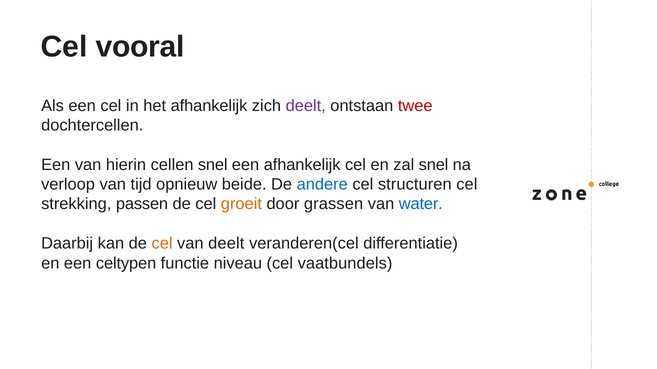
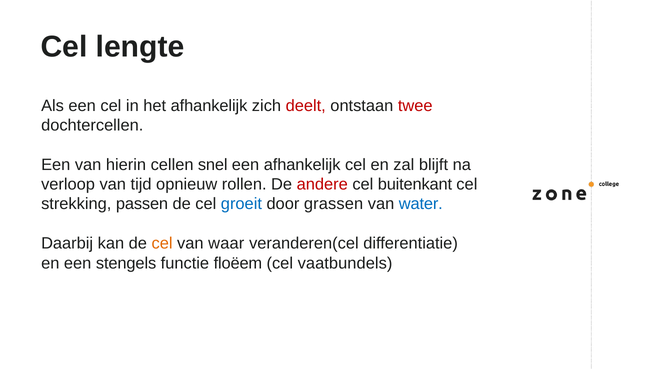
vooral: vooral -> lengte (140, 47)
deelt colour: purple -> red (306, 106)
zal snel: snel -> blijft (433, 165)
beide: beide -> rollen (244, 185)
andere colour: blue -> red (322, 185)
structuren: structuren -> buitenkant (415, 185)
groeit colour: orange -> blue (241, 204)
van deelt: deelt -> waar (226, 244)
celtypen: celtypen -> stengels (126, 264)
niveau: niveau -> floëem (238, 264)
